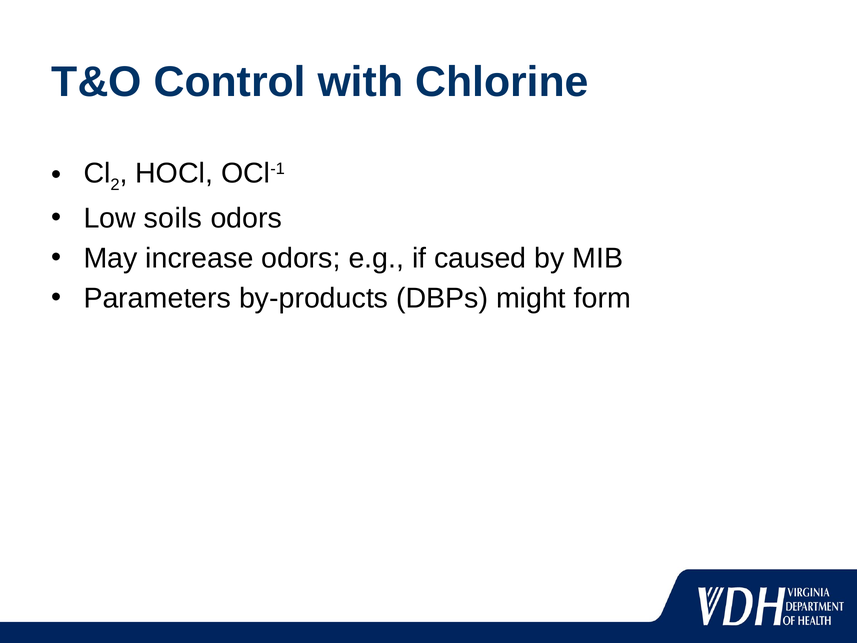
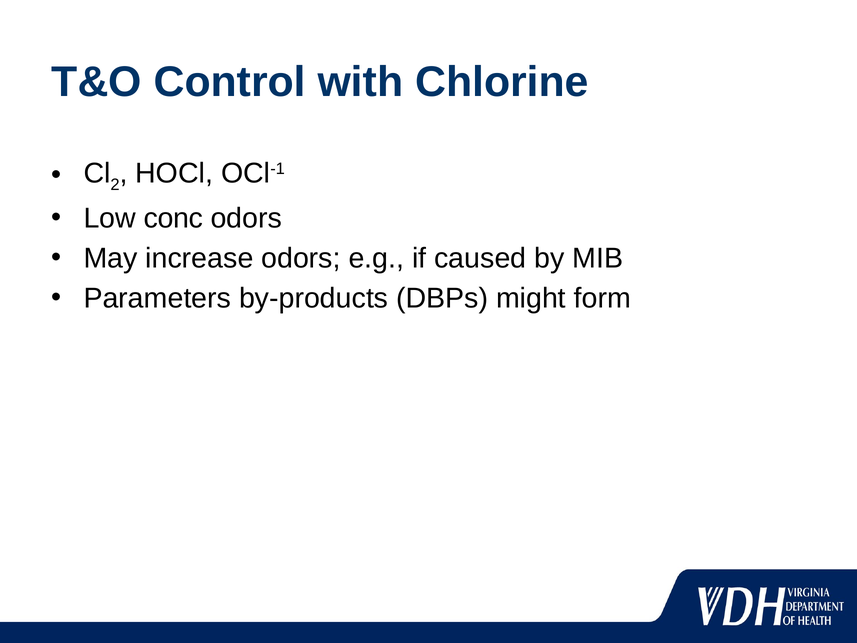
soils: soils -> conc (173, 218)
